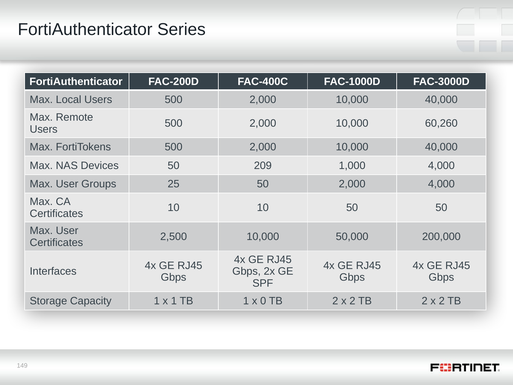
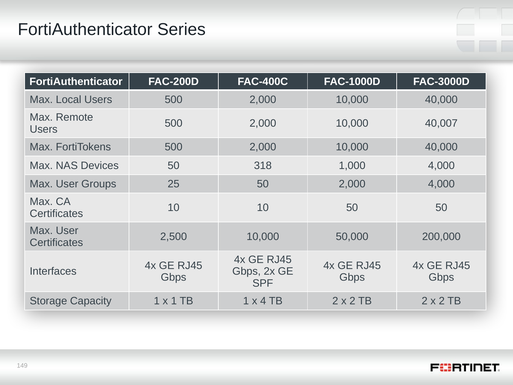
60,260: 60,260 -> 40,007 (441, 123)
209: 209 -> 318 (263, 165)
0: 0 -> 4 (263, 301)
